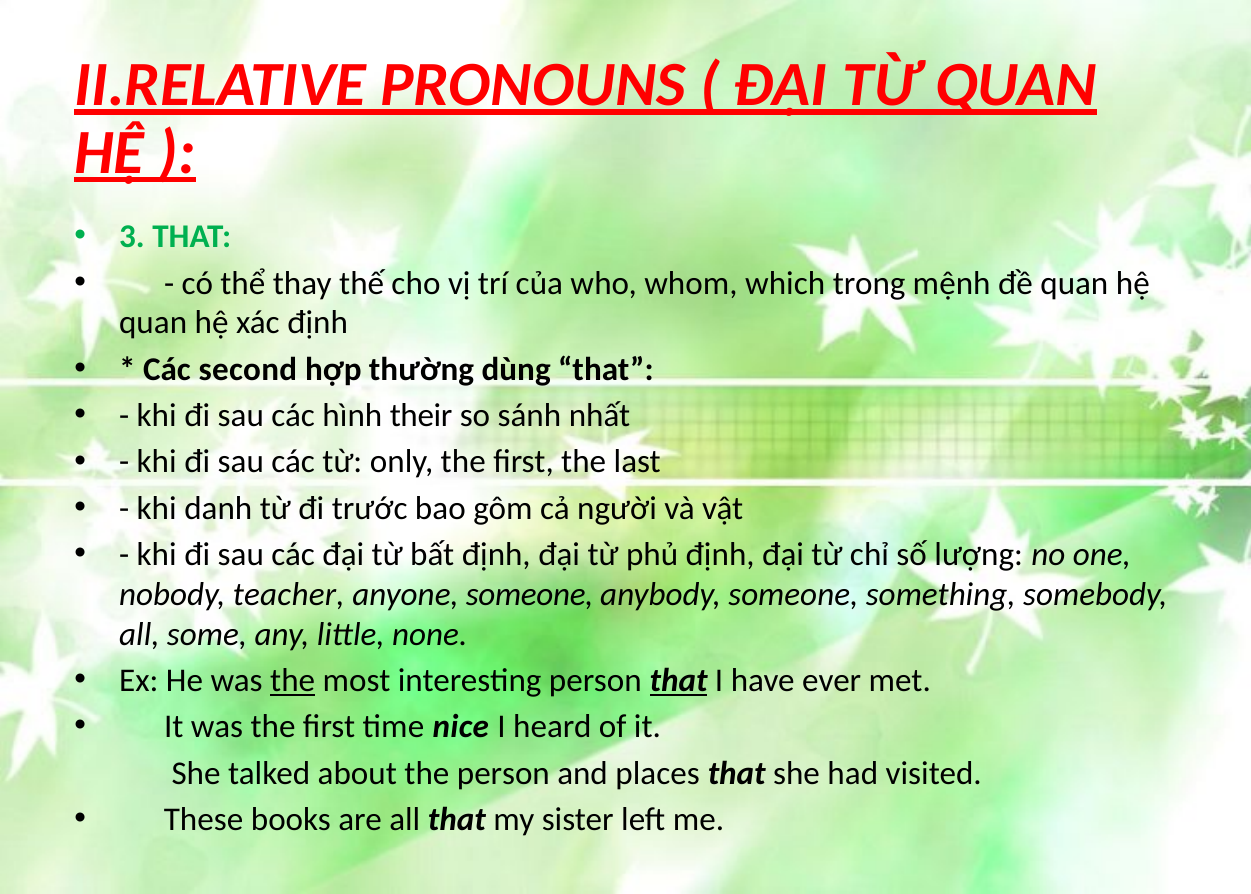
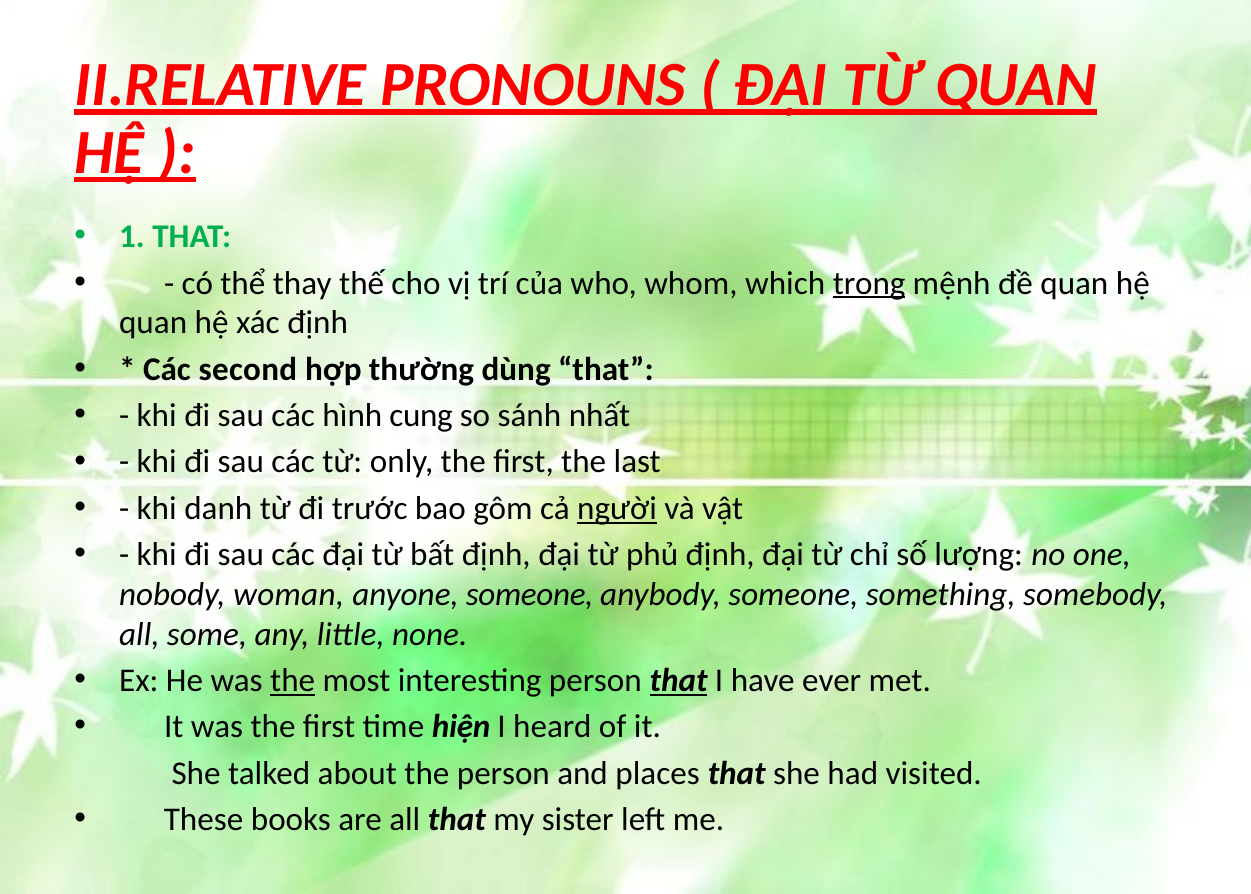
3: 3 -> 1 (132, 237)
trong underline: none -> present (869, 283)
their: their -> cung (421, 415)
người underline: none -> present (617, 508)
teacher: teacher -> woman (289, 594)
nice: nice -> hiện (461, 727)
